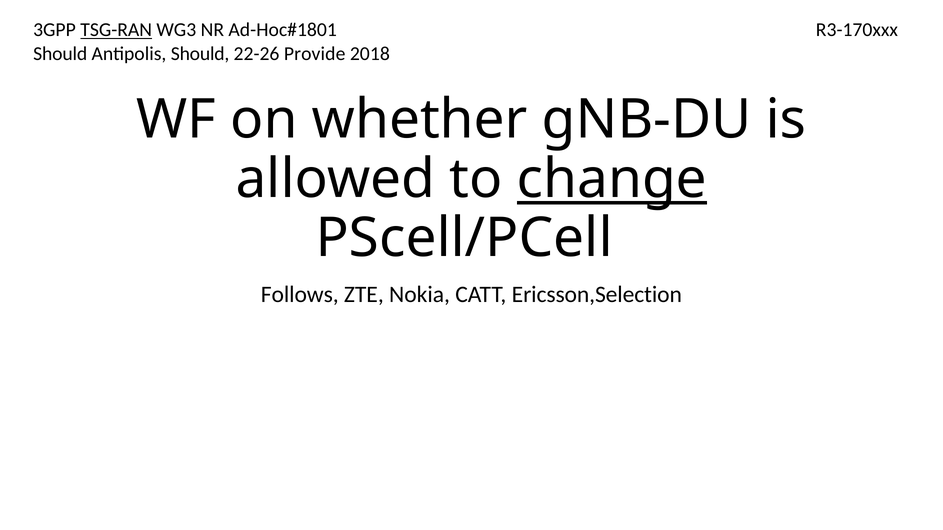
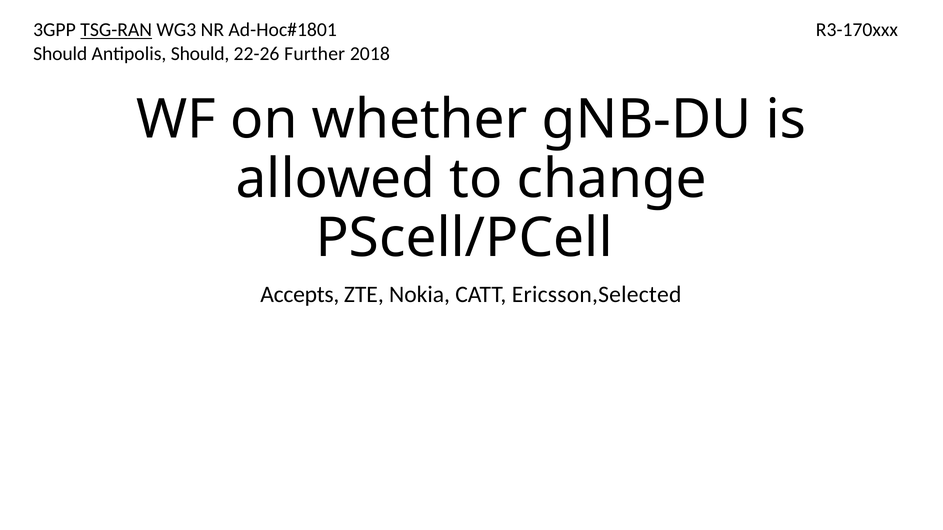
Provide: Provide -> Further (315, 54)
change underline: present -> none (612, 179)
Follows: Follows -> Accepts (300, 295)
Ericsson,Selection: Ericsson,Selection -> Ericsson,Selected (597, 295)
